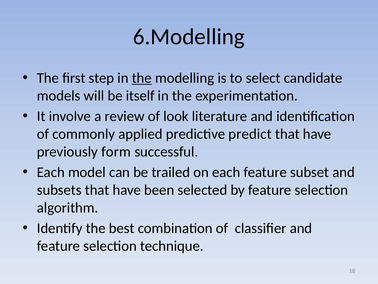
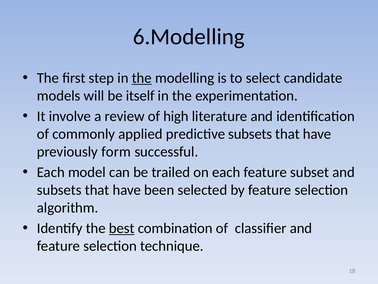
look: look -> high (176, 116)
predictive predict: predict -> subsets (250, 134)
best underline: none -> present (122, 228)
